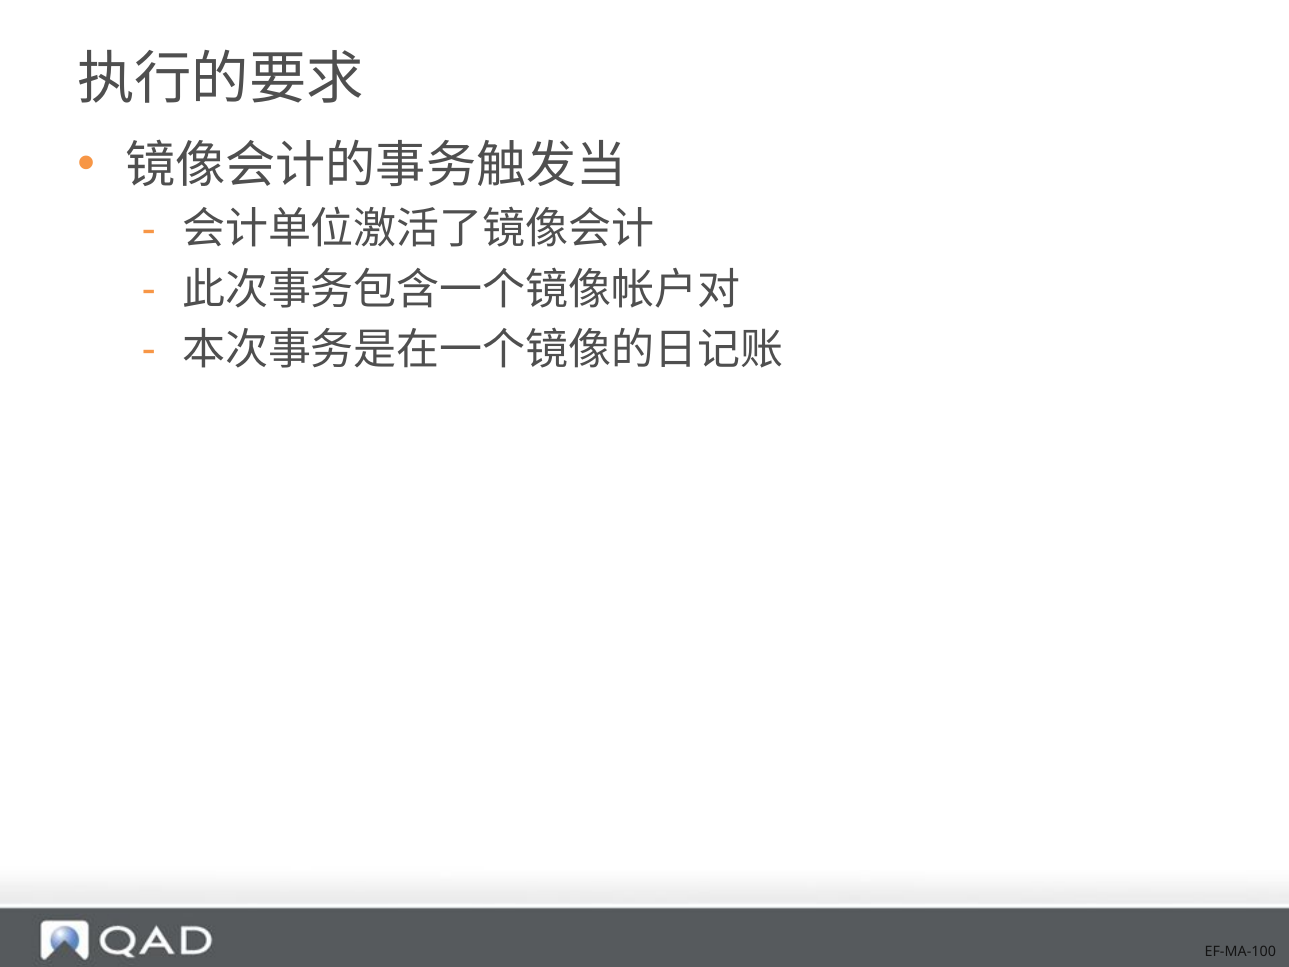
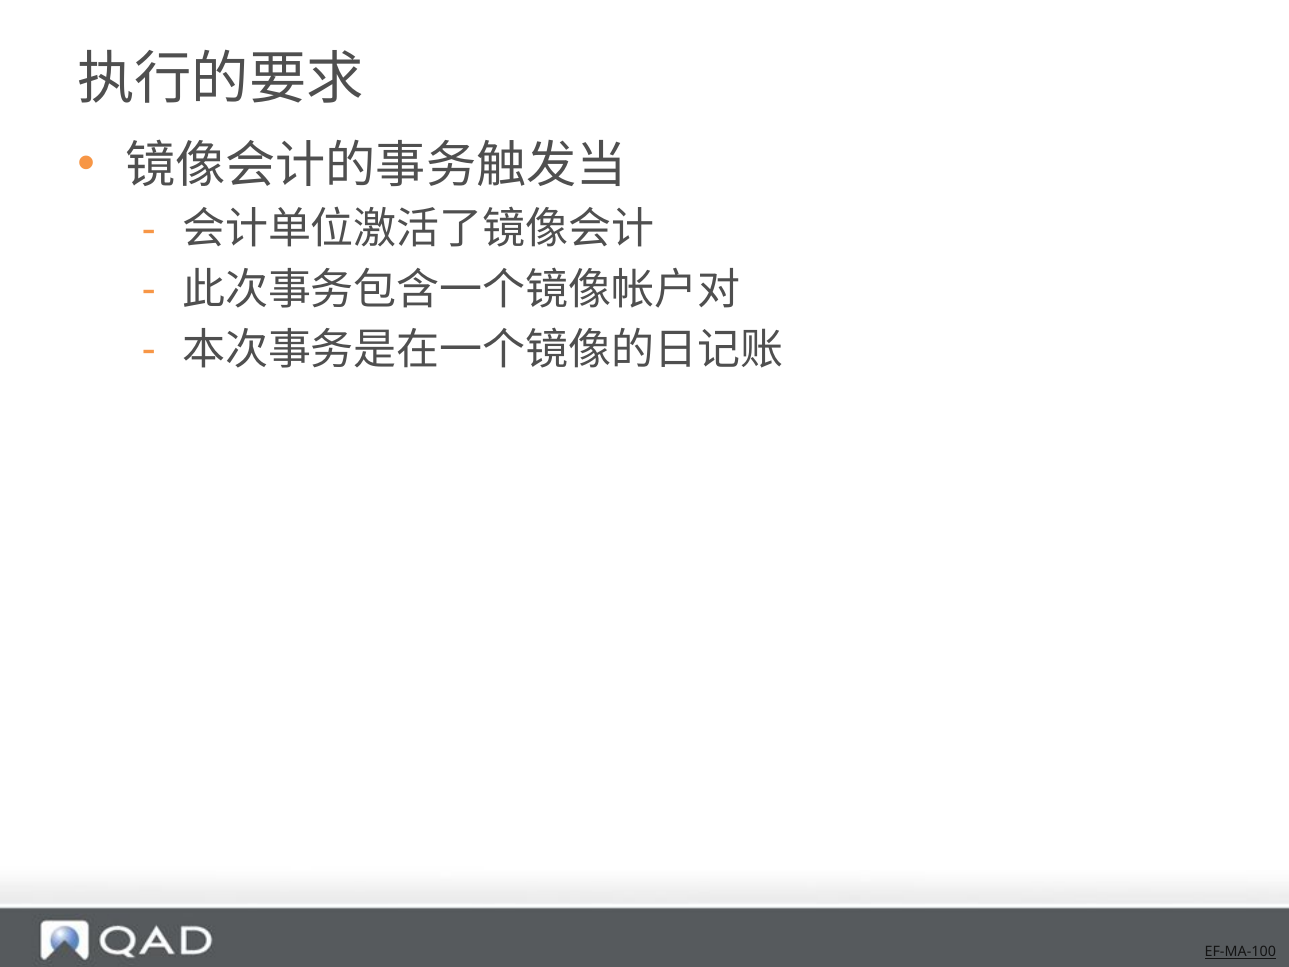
EF-MA-100 underline: none -> present (1240, 952)
